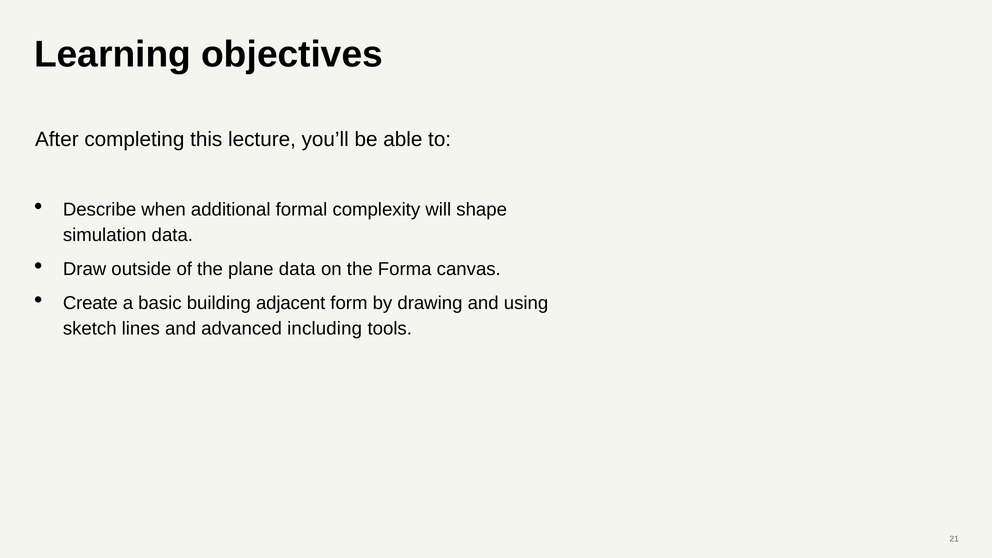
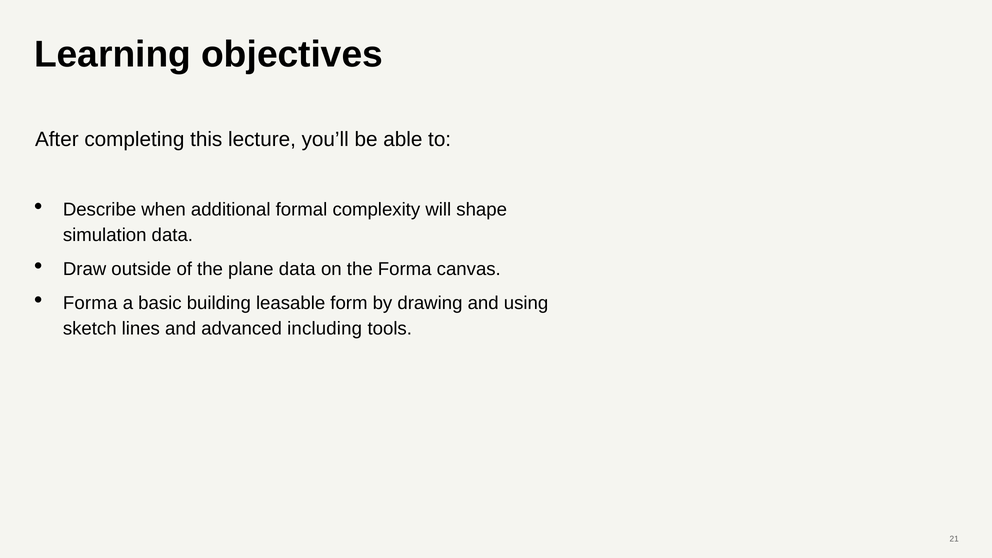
Create: Create -> Forma (90, 303)
adjacent: adjacent -> leasable (291, 303)
